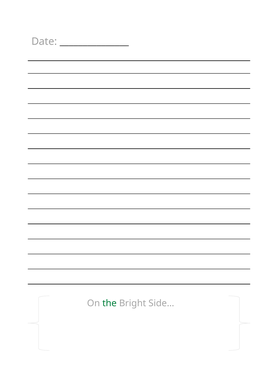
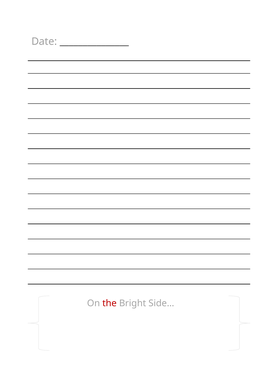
the colour: green -> red (110, 303)
